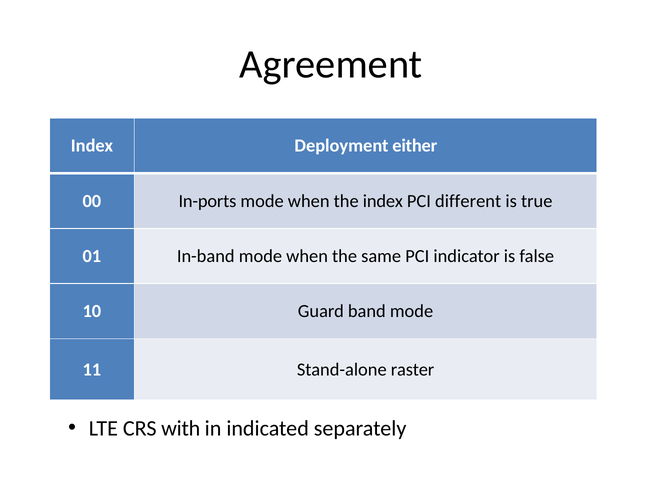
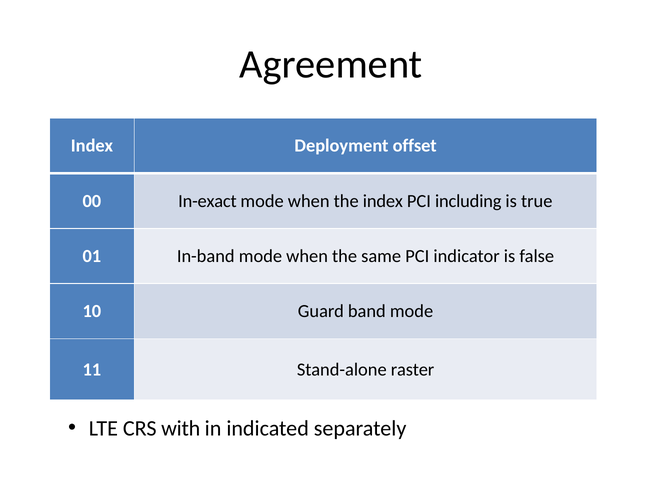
either: either -> offset (415, 146)
In-ports: In-ports -> In-exact (207, 201)
different: different -> including (468, 201)
